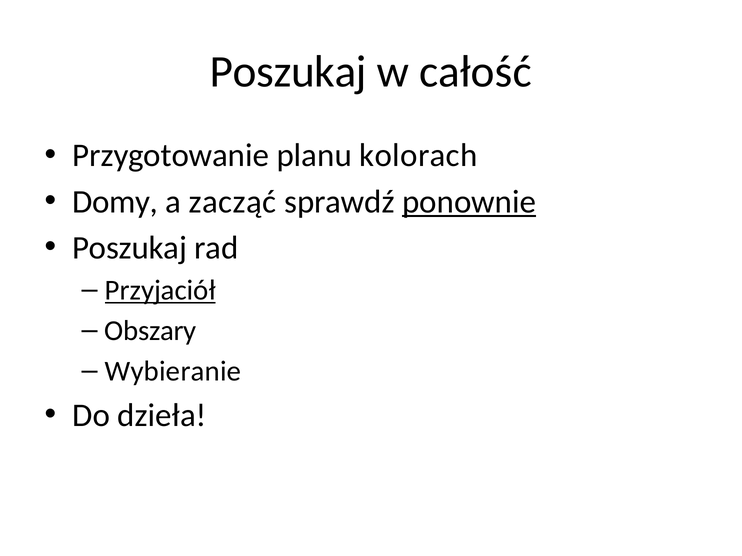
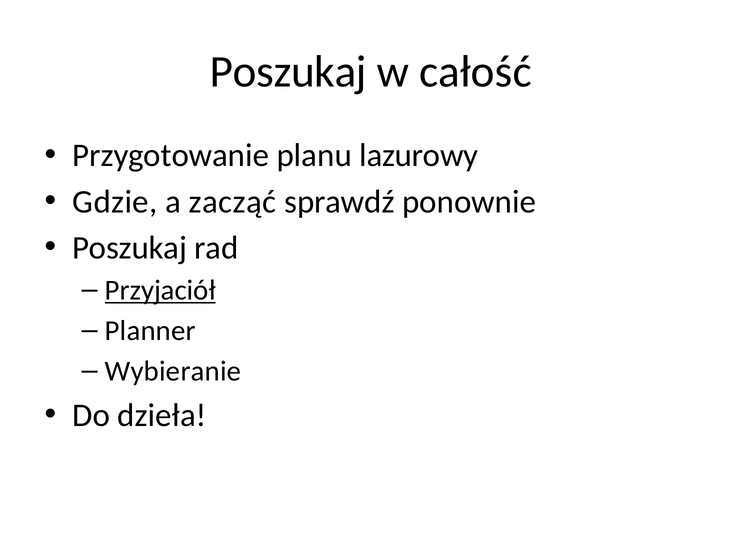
kolorach: kolorach -> lazurowy (419, 156)
Domy: Domy -> Gdzie (115, 202)
ponownie underline: present -> none (469, 202)
Obszary: Obszary -> Planner (150, 331)
